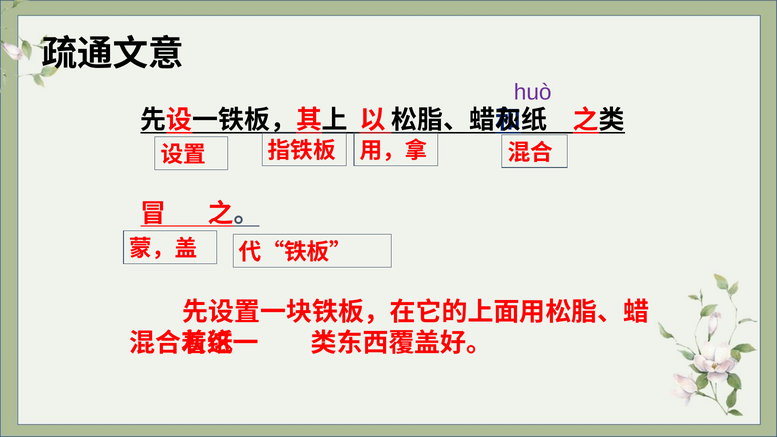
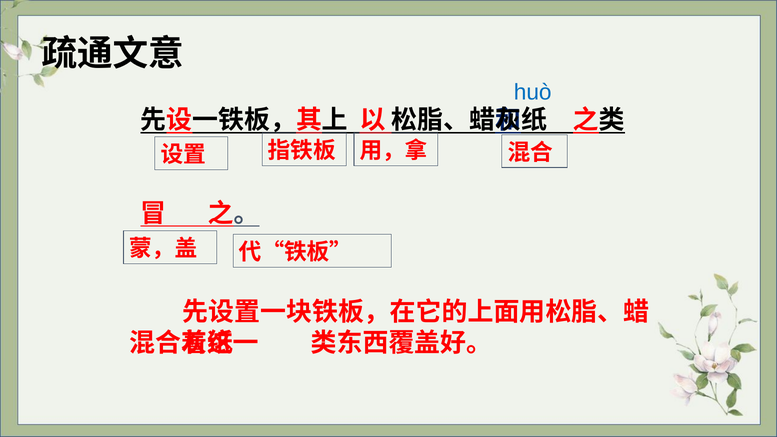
huò colour: purple -> blue (533, 92)
